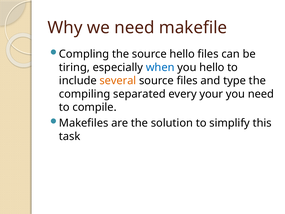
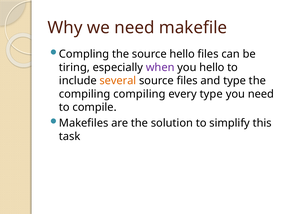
when colour: blue -> purple (160, 67)
compiling separated: separated -> compiling (139, 94)
every your: your -> type (211, 94)
